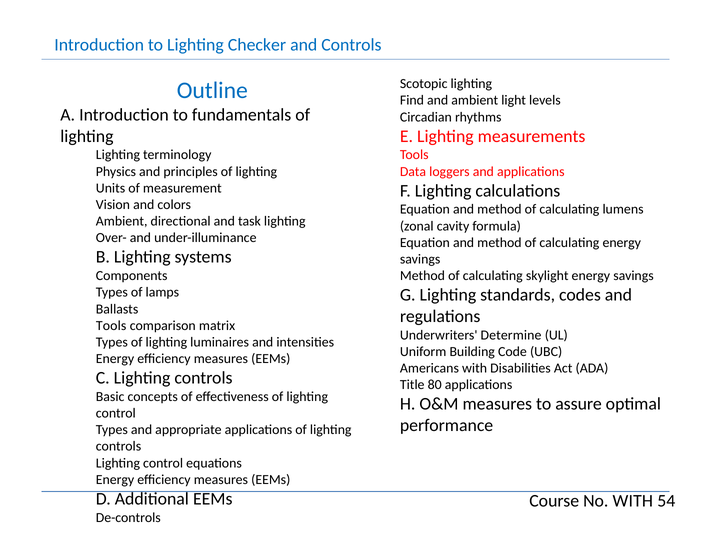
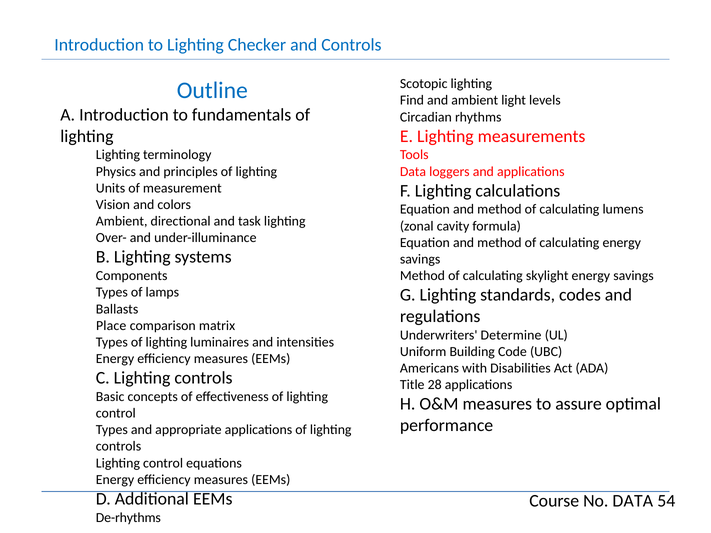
Tools: Tools -> Place (111, 326)
80: 80 -> 28 (435, 385)
No WITH: WITH -> DATA (633, 501)
De-controls: De-controls -> De-rhythms (128, 518)
